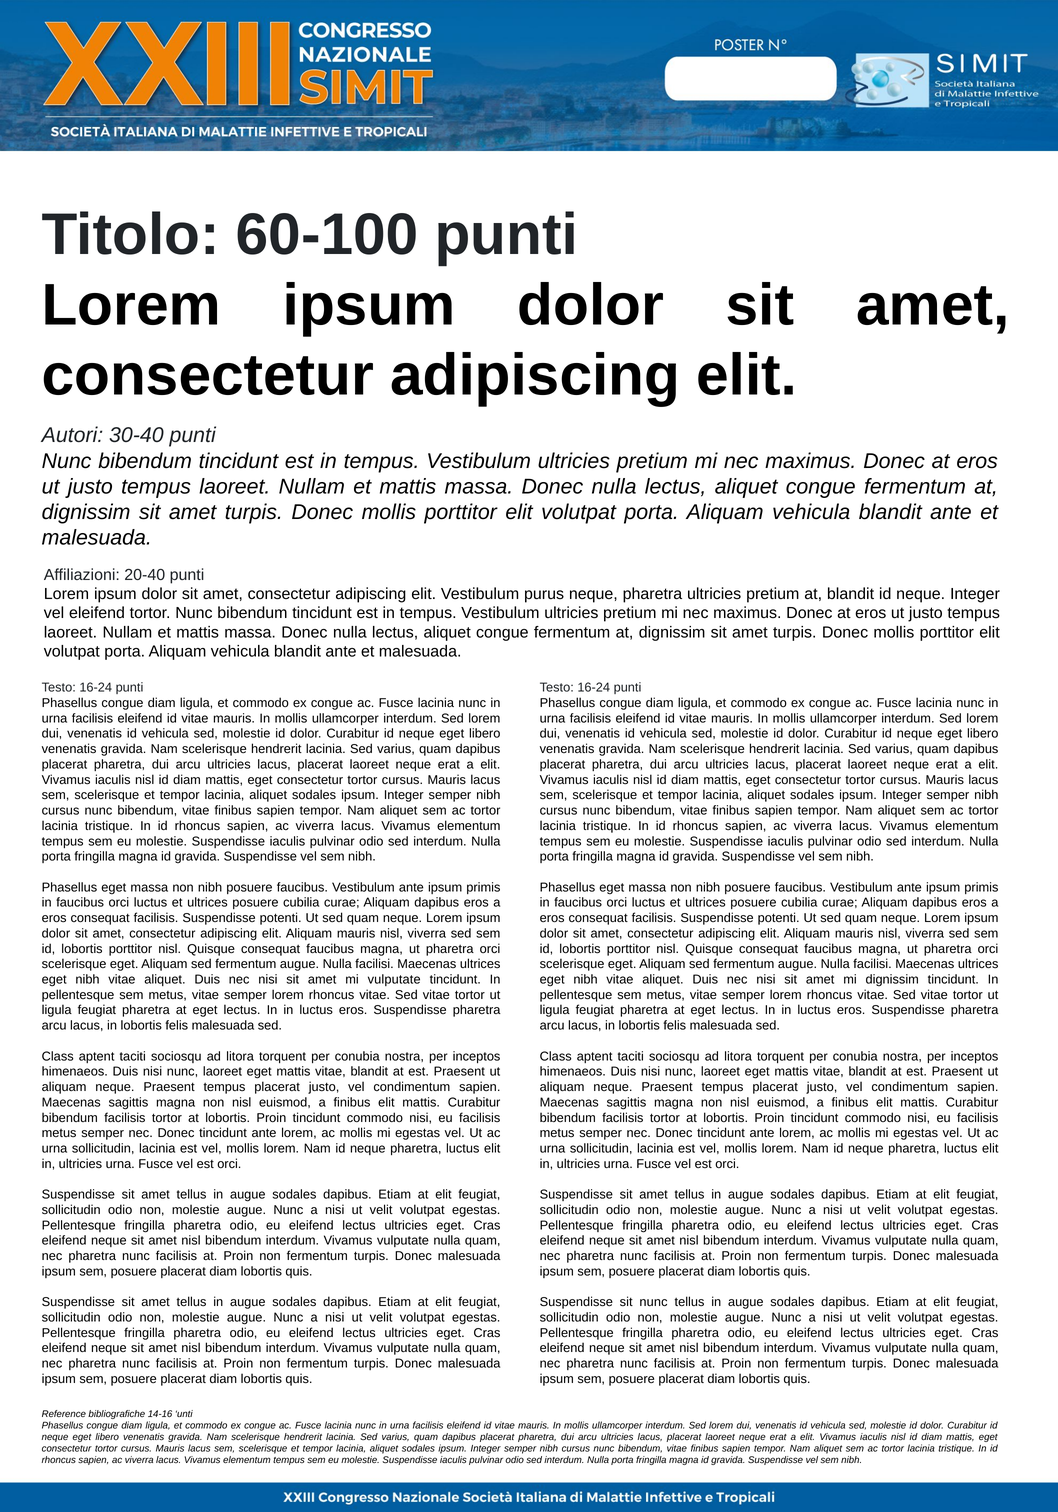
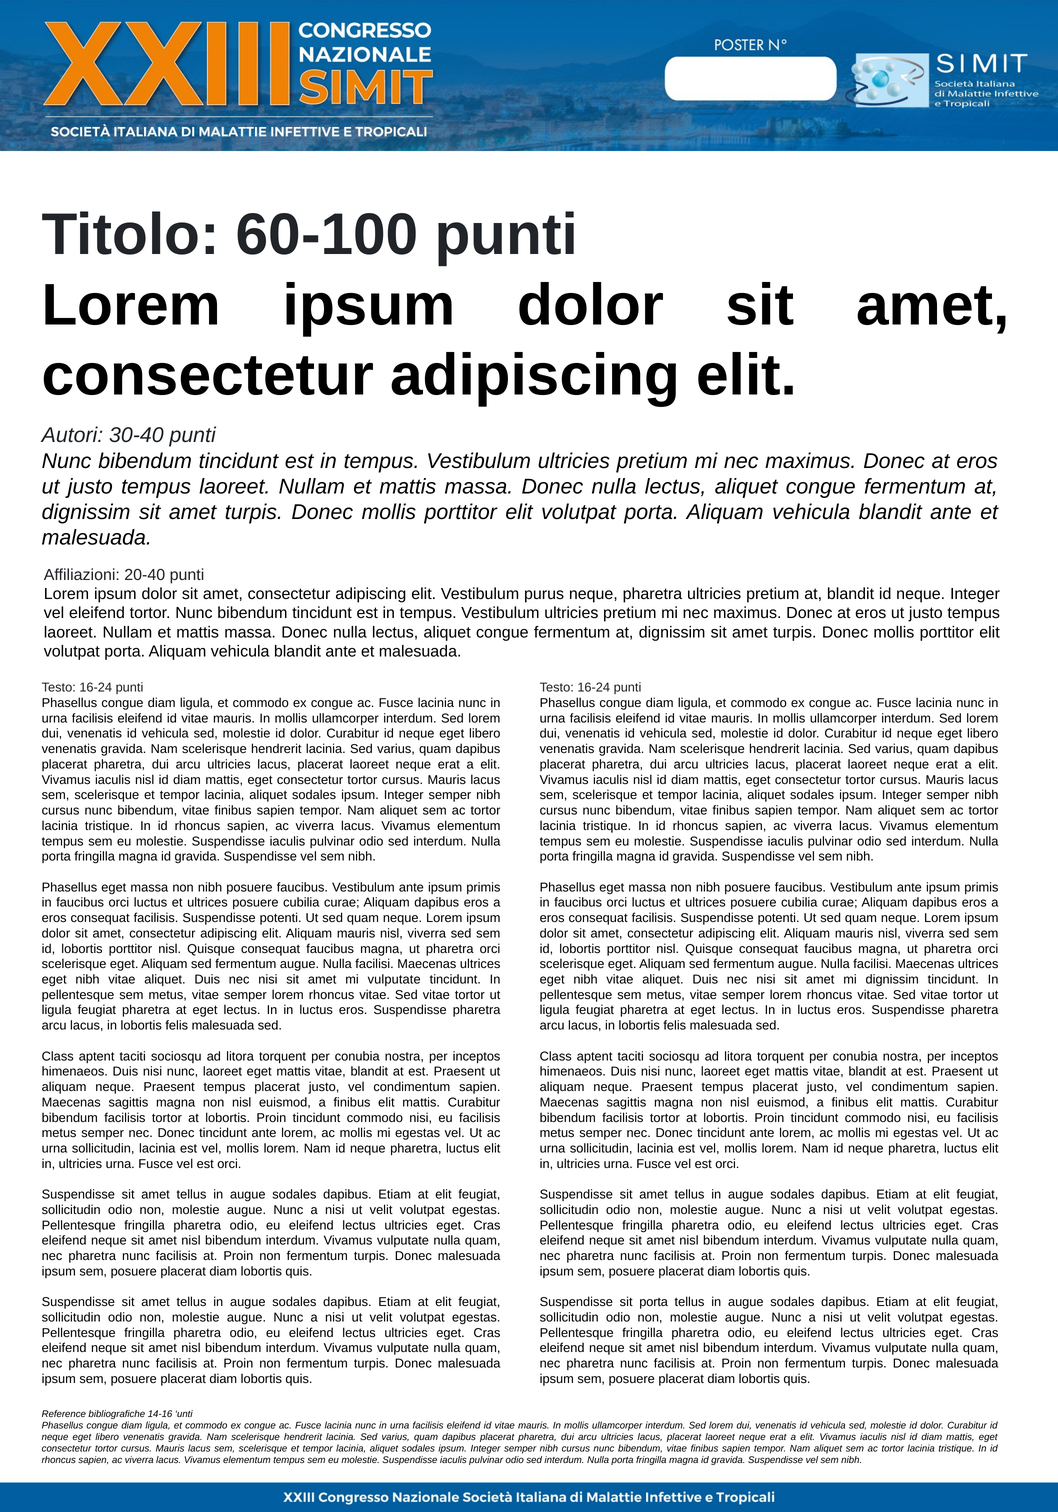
sit nunc: nunc -> porta (654, 1302)
